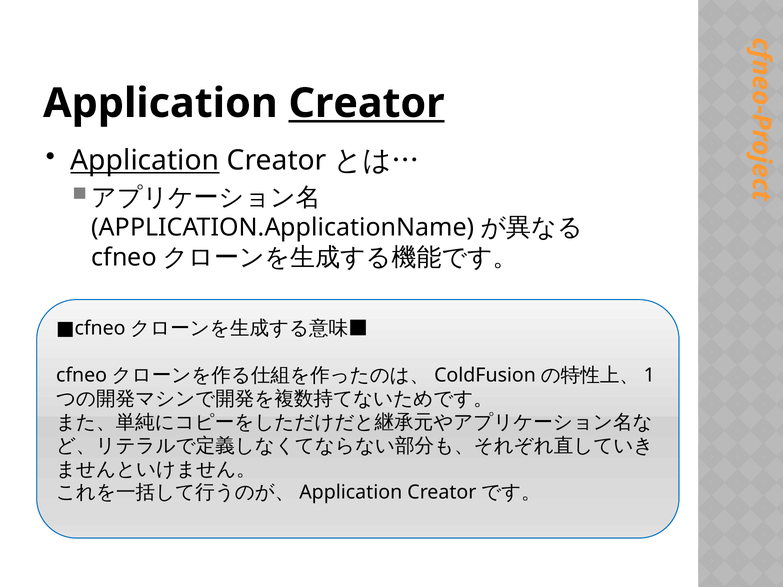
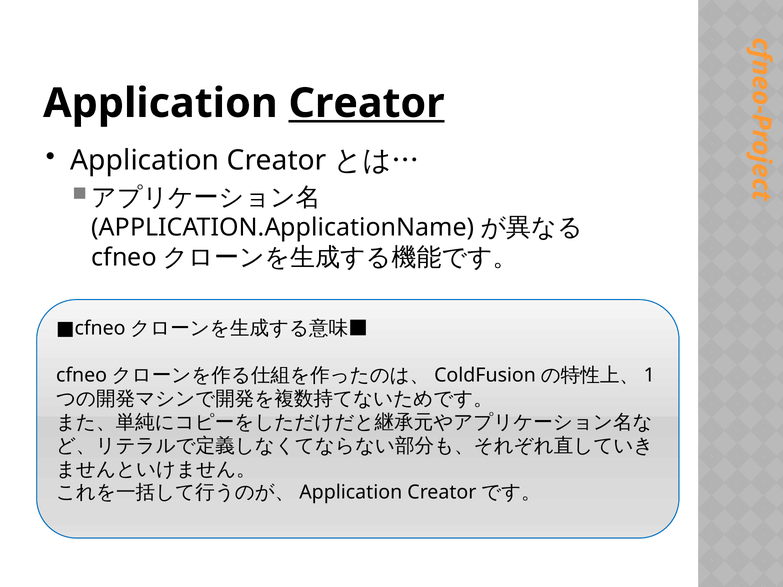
Application underline: present -> none (145, 161)
